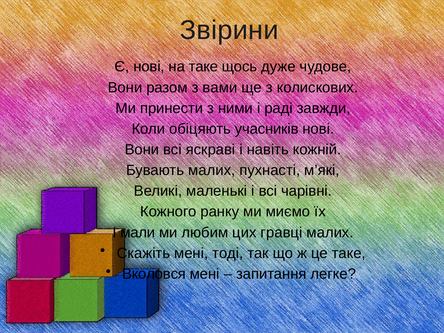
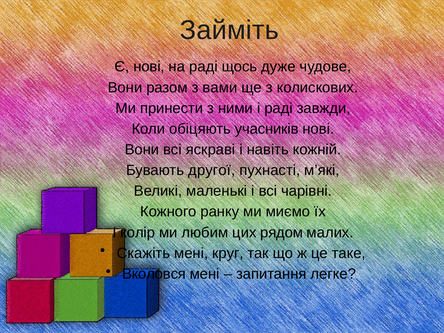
Звірини: Звірини -> Займіть (229, 30)
на таке: таке -> раді (203, 67)
Бувають малих: малих -> другої (212, 170)
мали: мали -> колір (138, 232)
гравці: гравці -> рядом (282, 232)
тоді: тоді -> круг (228, 253)
